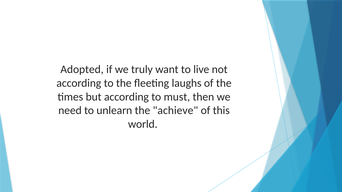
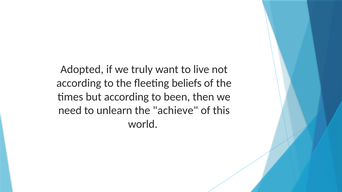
laughs: laughs -> beliefs (187, 83)
must: must -> been (177, 97)
